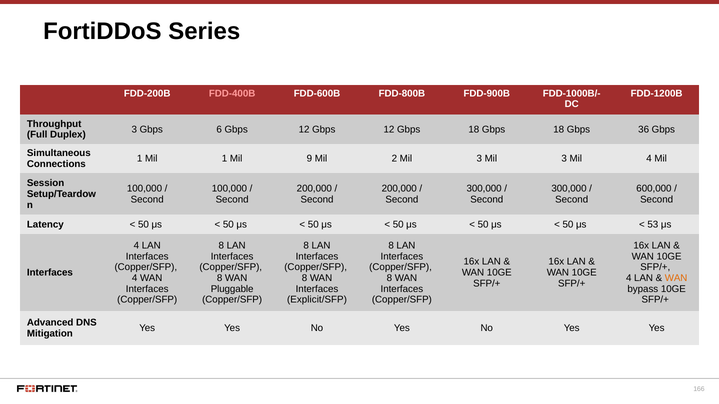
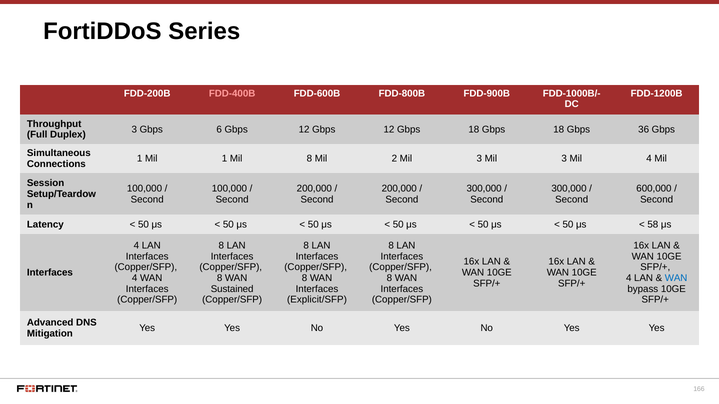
Mil 9: 9 -> 8 (309, 159)
53: 53 -> 58 (653, 225)
WAN colour: orange -> blue (676, 278)
Pluggable: Pluggable -> Sustained (232, 289)
